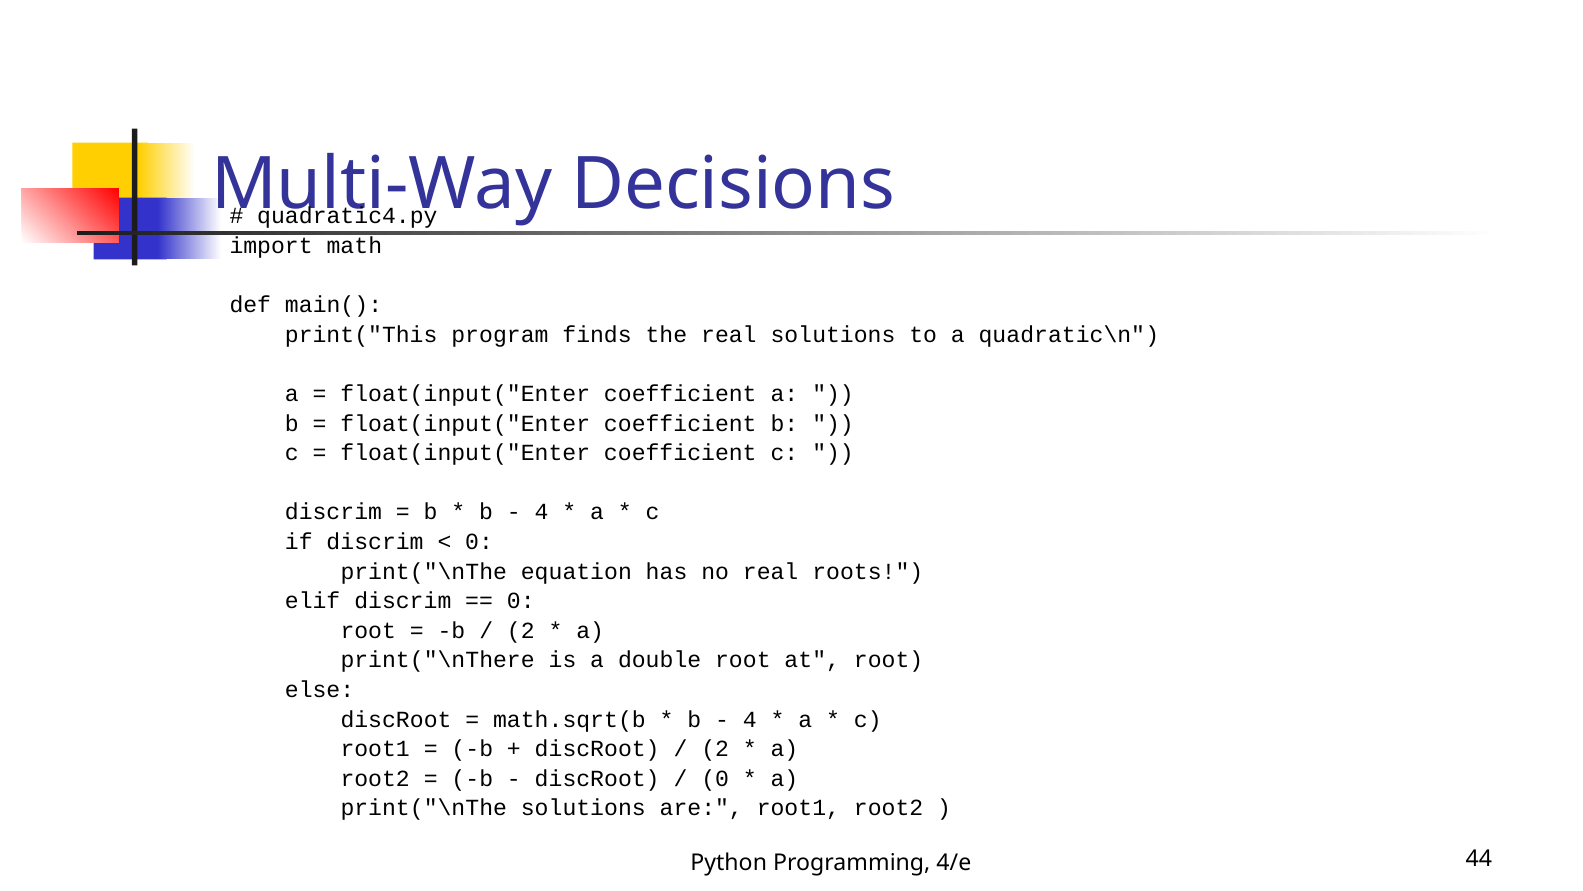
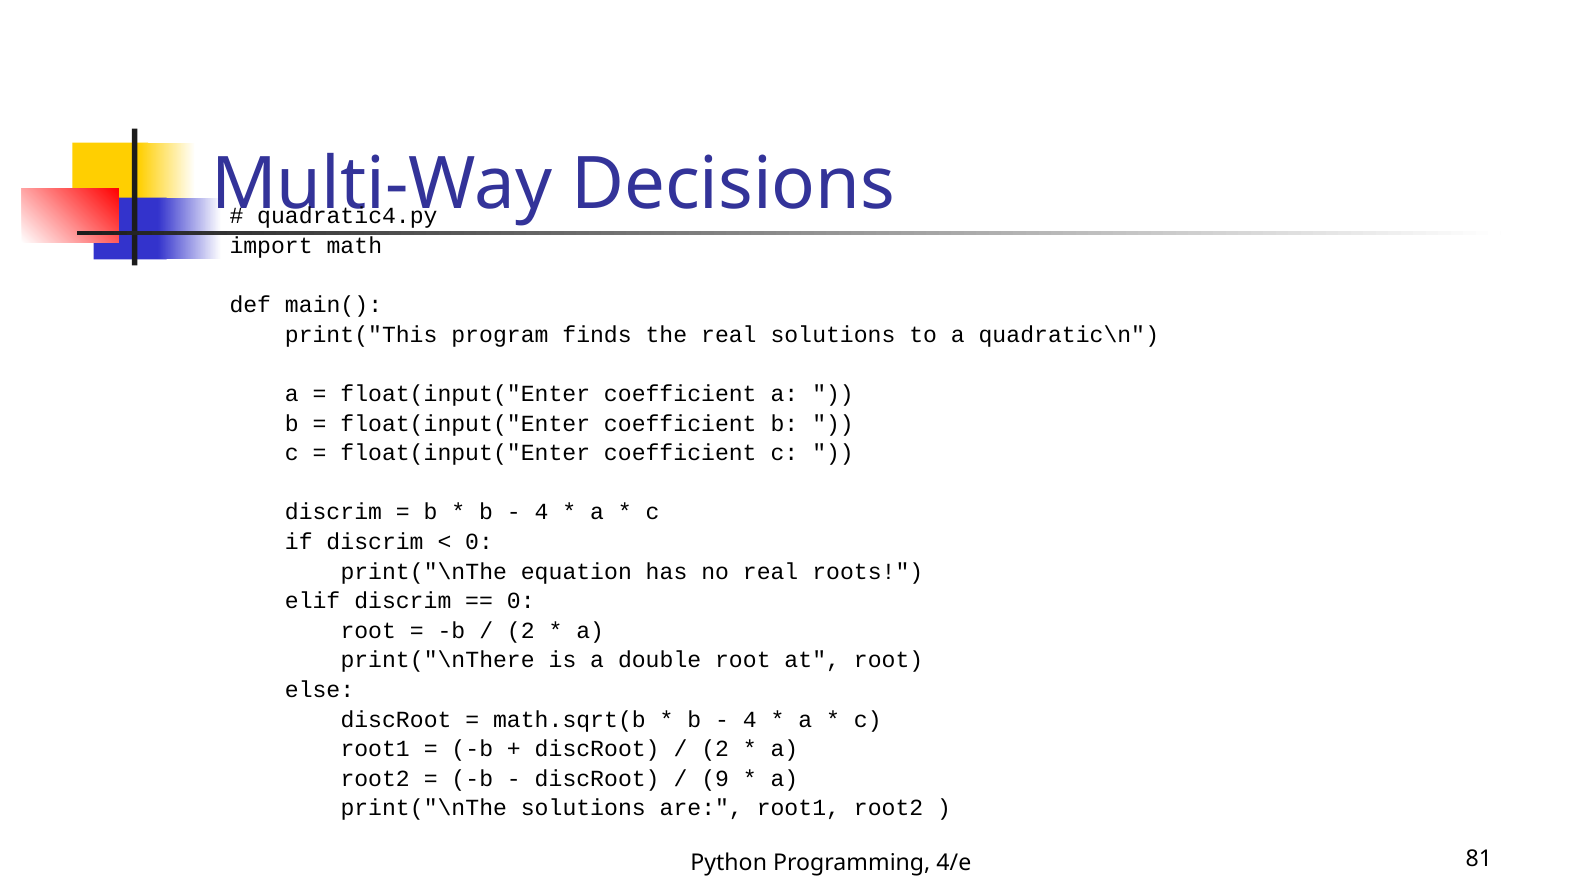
0: 0 -> 9 (715, 778)
44: 44 -> 81 (1479, 859)
